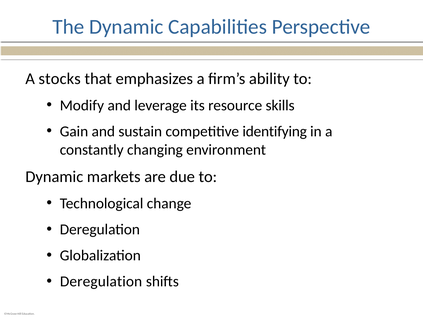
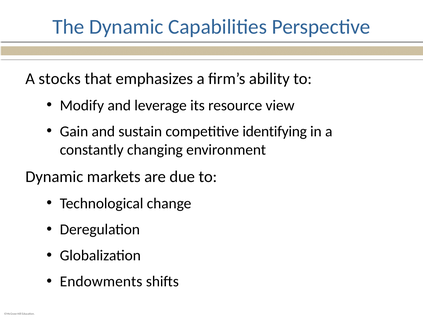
skills: skills -> view (280, 105)
Deregulation: Deregulation -> Endowments (101, 282)
